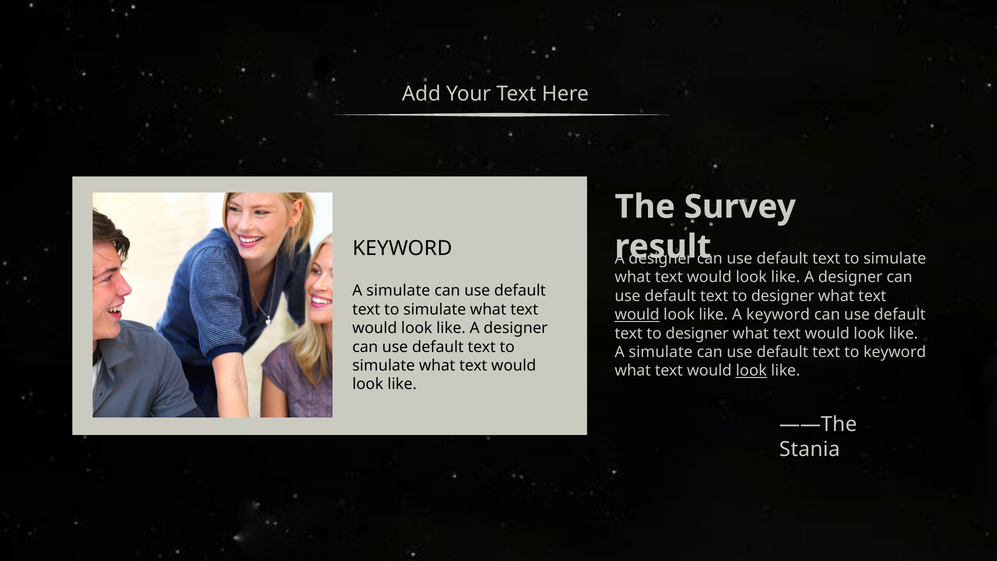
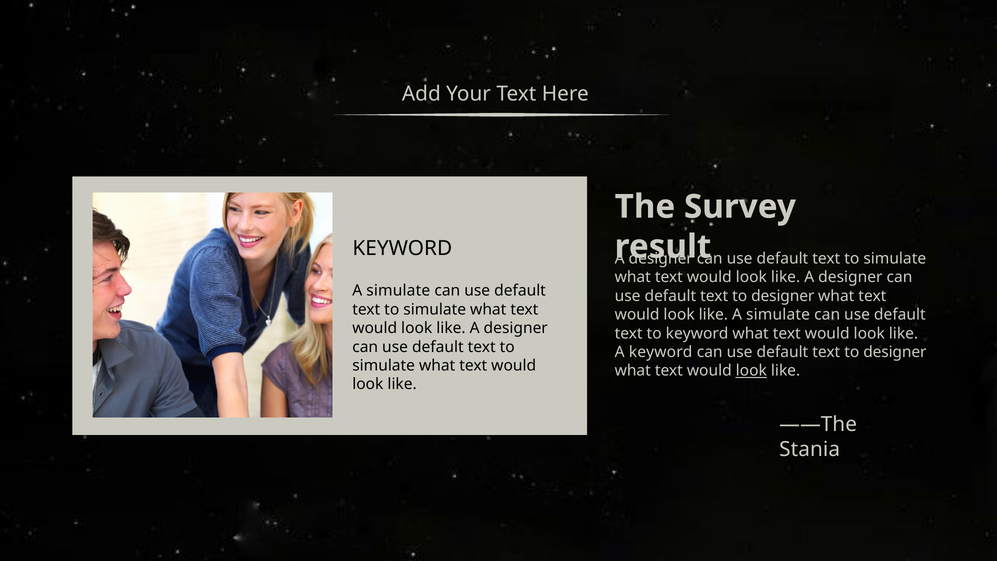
would underline: present -> none (637, 315)
like A keyword: keyword -> simulate (778, 315)
designer: designer -> keyword (697, 333)
simulate: simulate -> keyword (661, 352)
keyword: keyword -> designer (895, 352)
